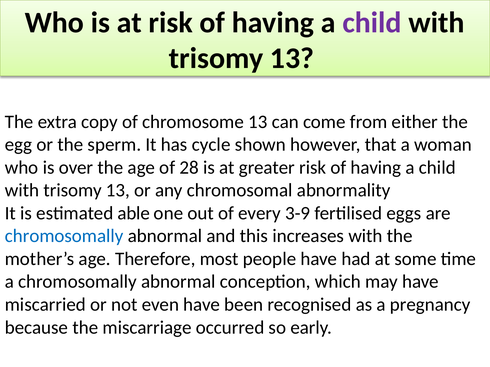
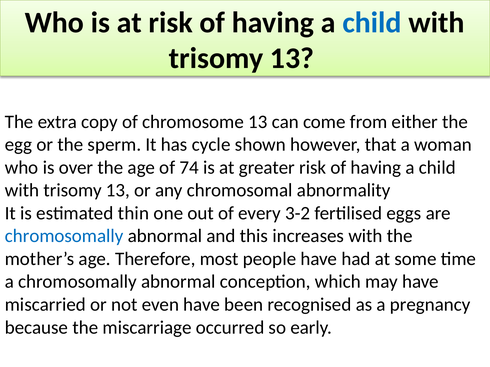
child colour: purple -> blue (372, 23)
28: 28 -> 74 (189, 168)
able: able -> thin (133, 213)
3-9: 3-9 -> 3-2 (298, 213)
